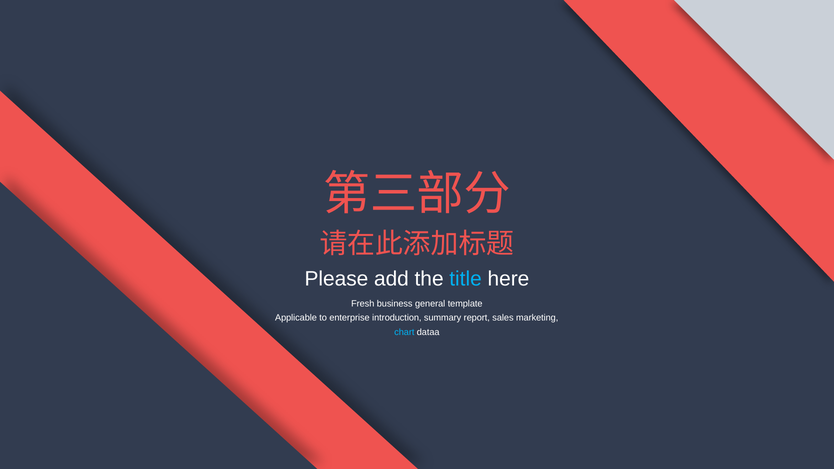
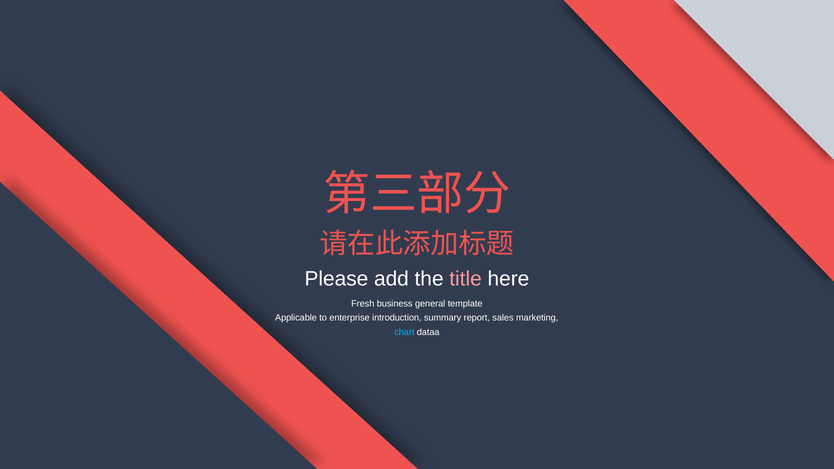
title colour: light blue -> pink (466, 279)
